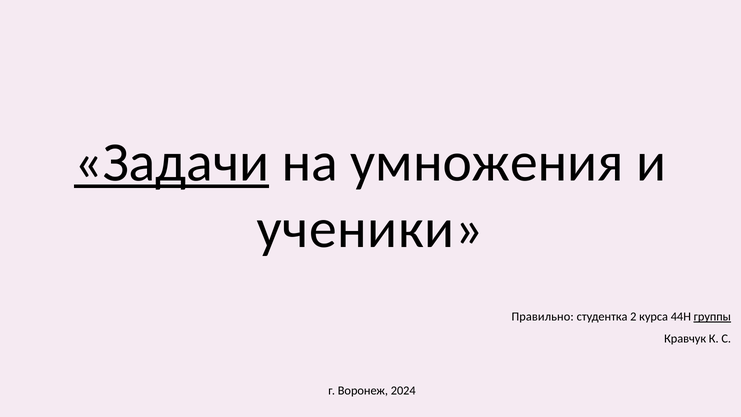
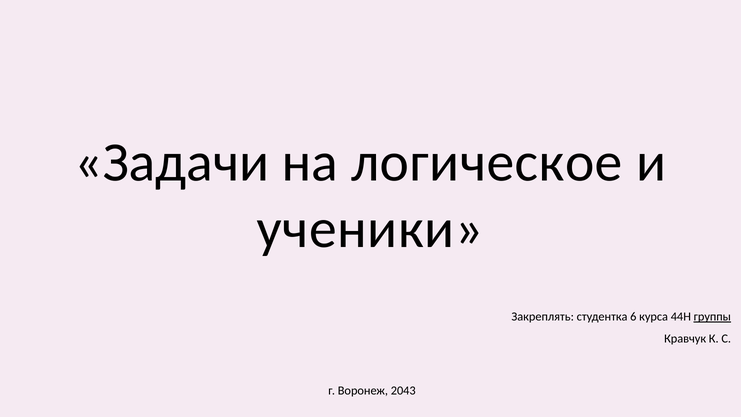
Задачи underline: present -> none (172, 162)
умножения: умножения -> логическое (487, 162)
Правильно: Правильно -> Закреплять (543, 317)
2: 2 -> 6 (633, 317)
2024: 2024 -> 2043 (403, 390)
